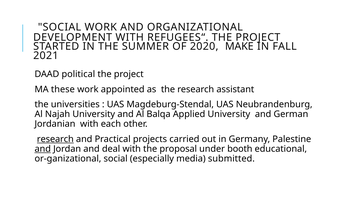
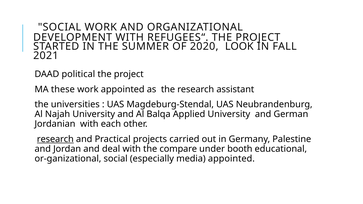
MAKE: MAKE -> LOOK (239, 46)
and underline: present -> none (43, 149)
proposal: proposal -> compare (178, 149)
media submitted: submitted -> appointed (231, 159)
